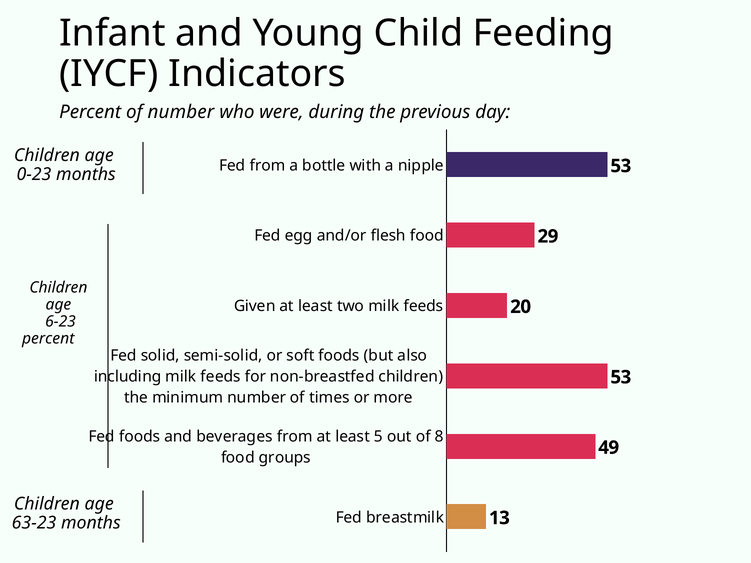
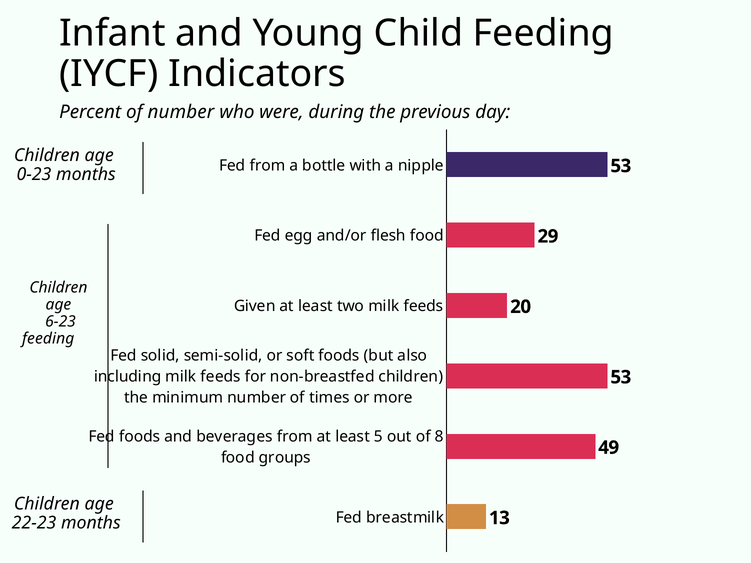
percent: percent -> feeding (48, 339)
63-23: 63-23 -> 22-23 (34, 523)
